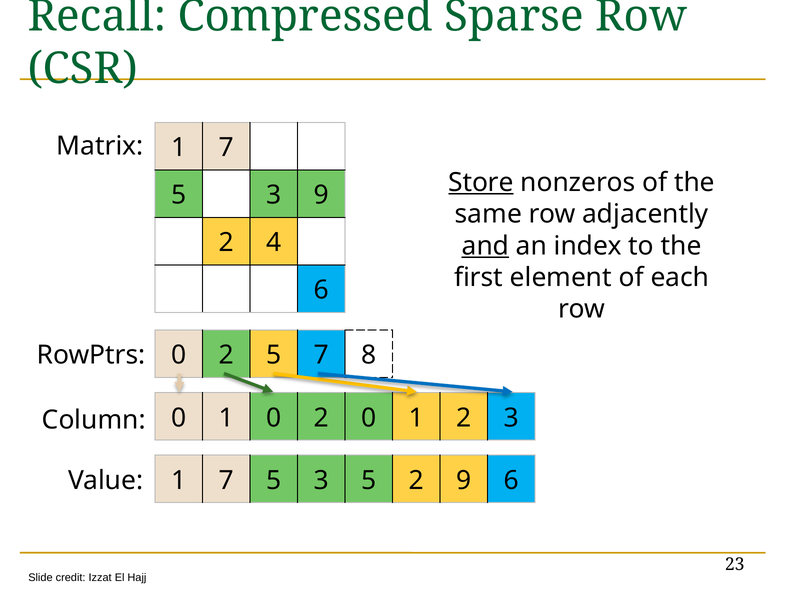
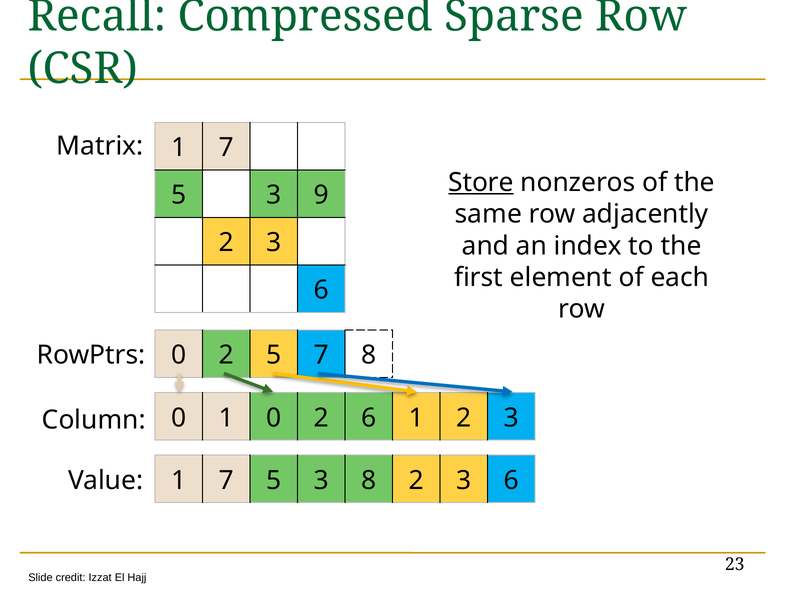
4: 4 -> 3 (274, 243)
and underline: present -> none (485, 246)
2 0: 0 -> 6 (369, 418)
3 5: 5 -> 8 (369, 480)
9: 9 -> 3 (464, 480)
